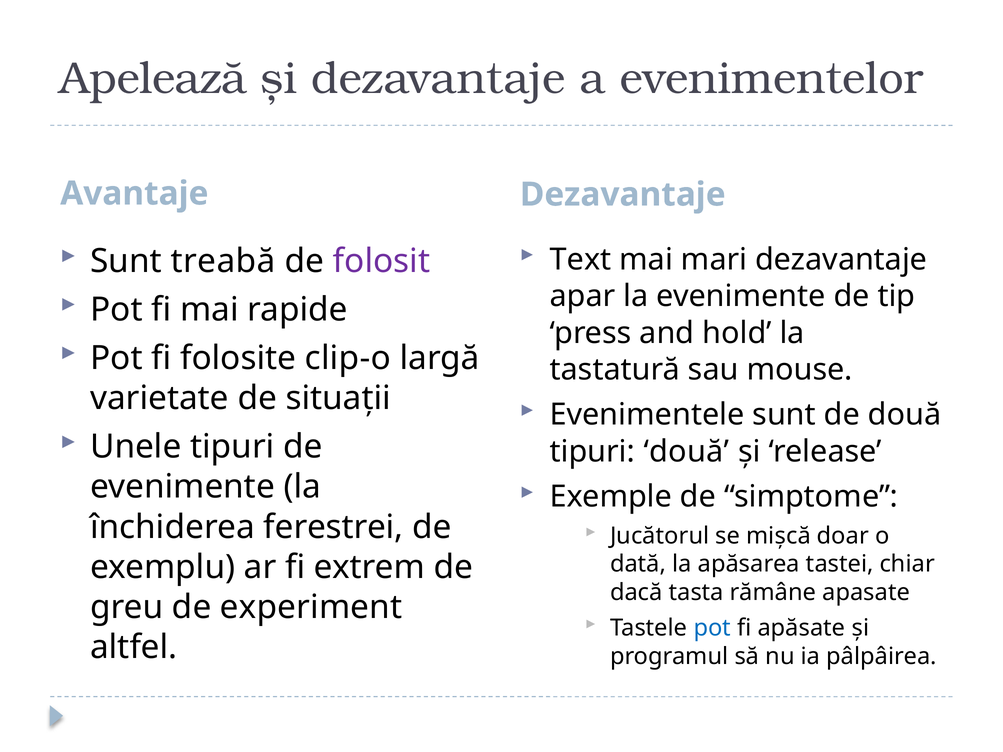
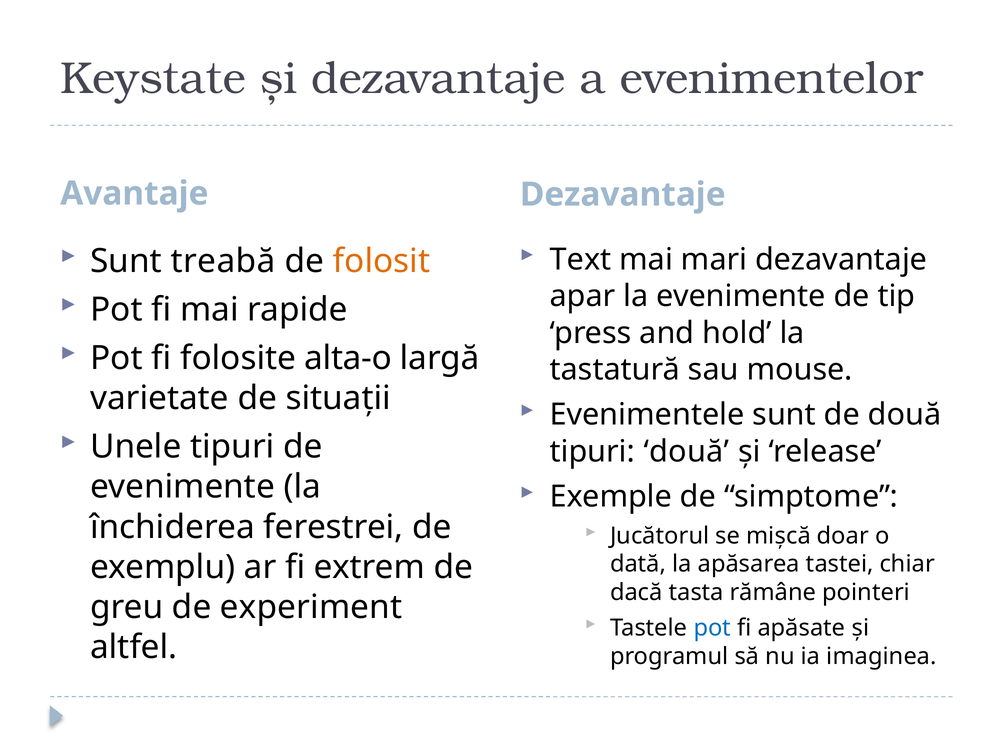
Apelează: Apelează -> Keystate (153, 78)
folosit colour: purple -> orange (382, 261)
clip-o: clip-o -> alta-o (348, 358)
apasate: apasate -> pointeri (866, 593)
pâlpâirea: pâlpâirea -> imaginea (882, 657)
